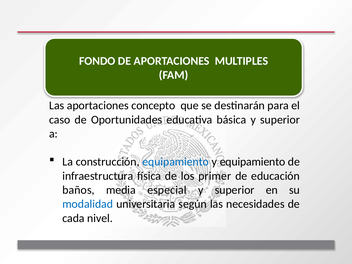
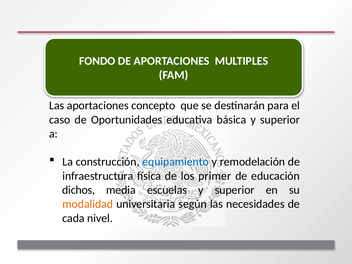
y equipamiento: equipamiento -> remodelación (252, 162)
baños: baños -> dichos (79, 190)
especial: especial -> escuelas (167, 190)
modalidad colour: blue -> orange (88, 204)
